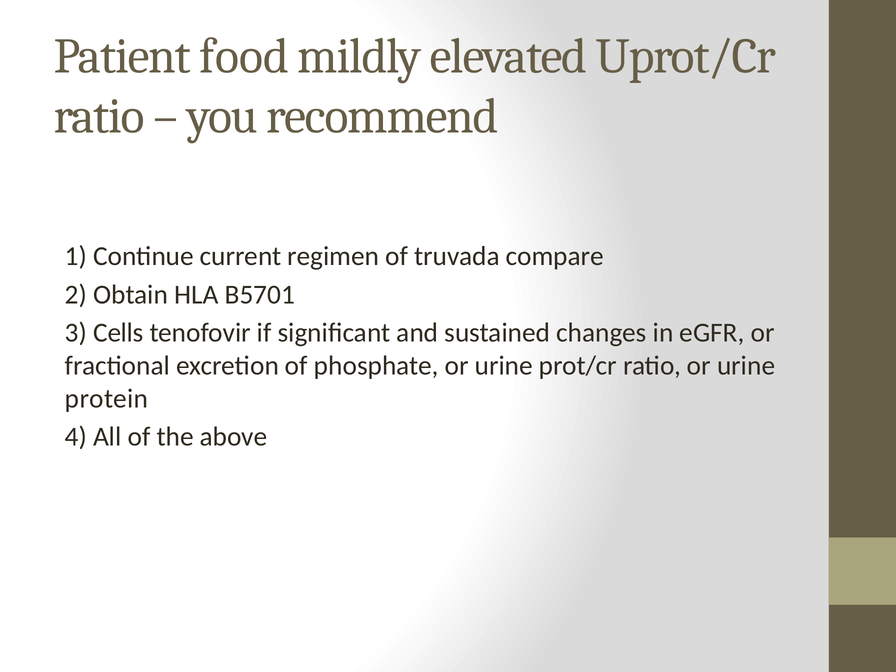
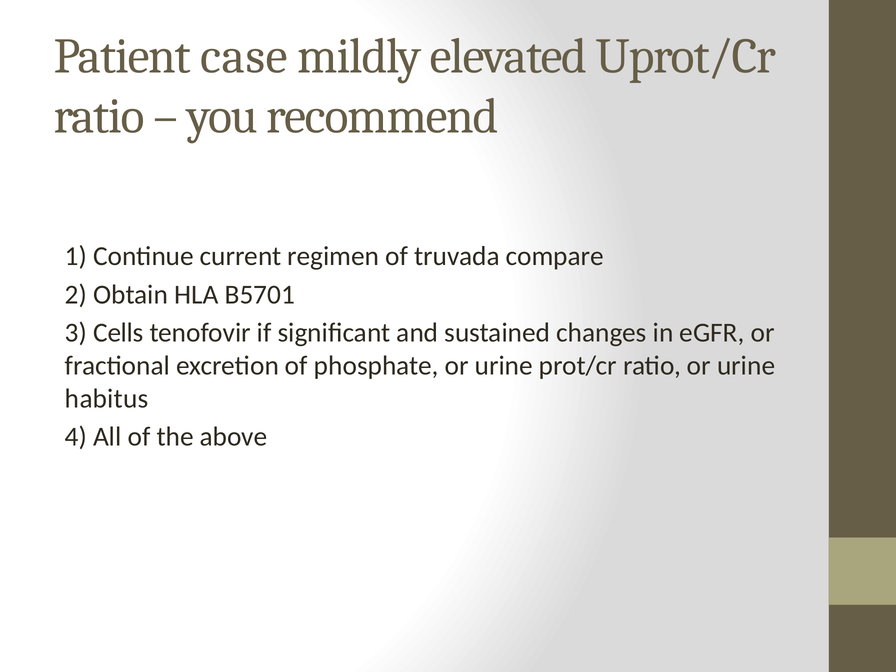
food: food -> case (244, 57)
protein: protein -> habitus (107, 399)
